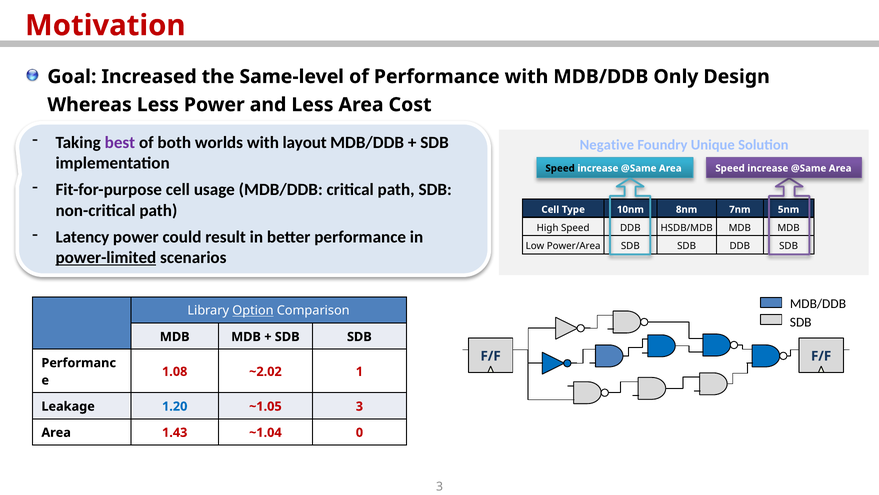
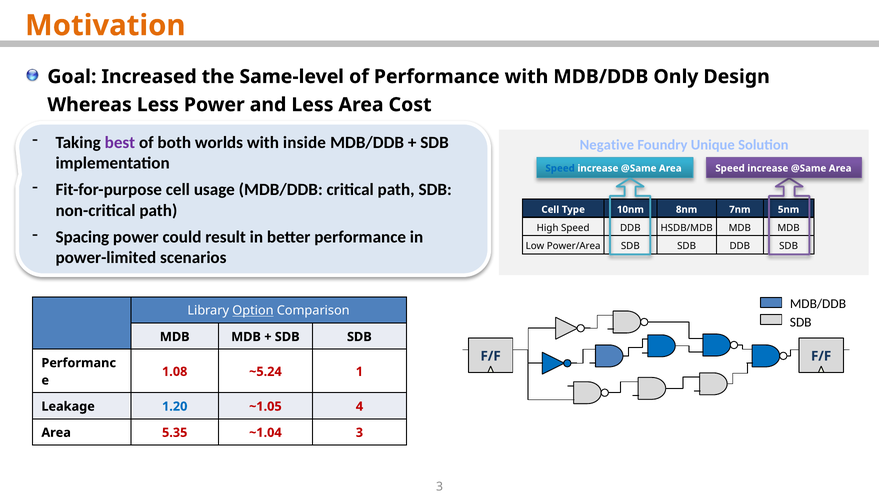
Motivation colour: red -> orange (105, 25)
layout: layout -> inside (304, 142)
Speed colour: black -> blue (560, 168)
Latency: Latency -> Spacing (82, 237)
power-limited underline: present -> none (106, 257)
~2.02: ~2.02 -> ~5.24 (265, 371)
~1.05 3: 3 -> 4 (359, 406)
1.43: 1.43 -> 5.35 (175, 432)
~1.04 0: 0 -> 3 (359, 432)
